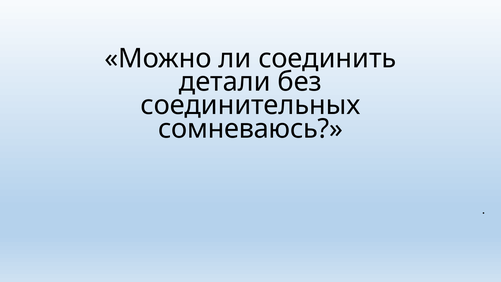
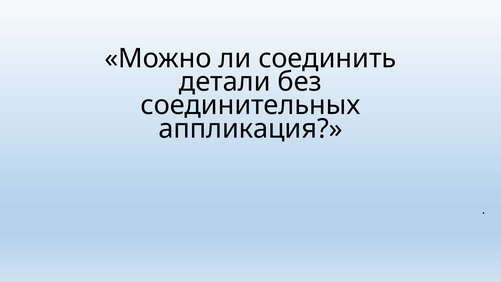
сомневаюсь: сомневаюсь -> аппликация (250, 129)
